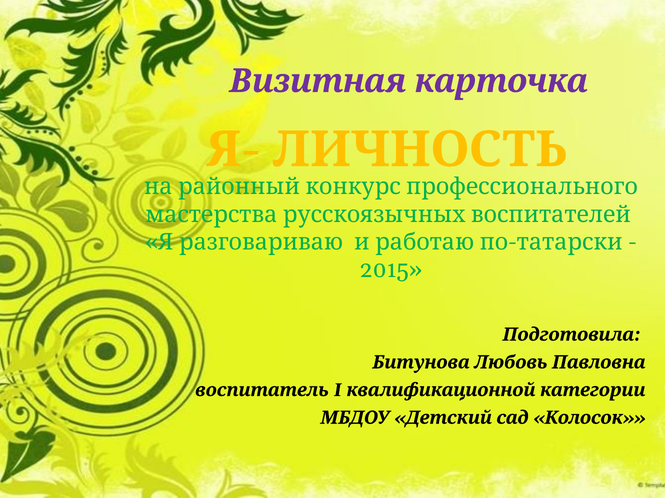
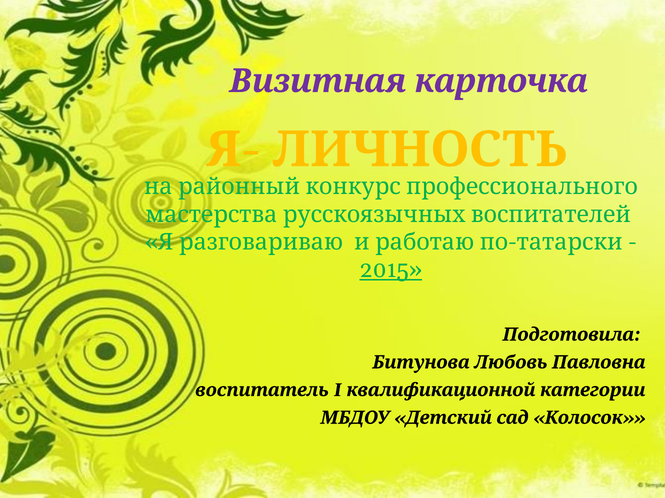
2015 underline: none -> present (391, 270)
